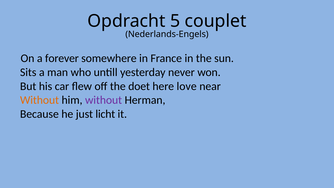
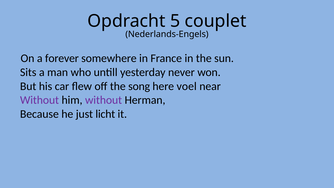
doet: doet -> song (139, 86)
love: love -> voel (187, 86)
Without colour: orange -> purple (40, 100)
